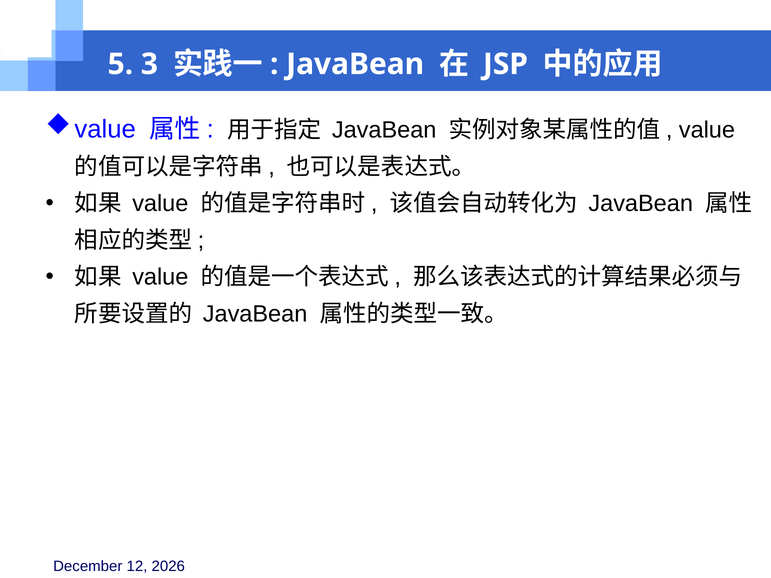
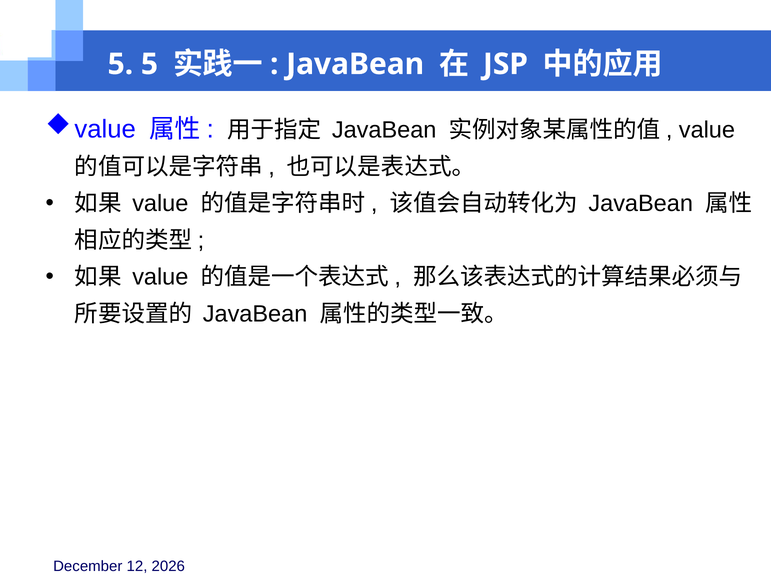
5 3: 3 -> 5 (149, 64)
